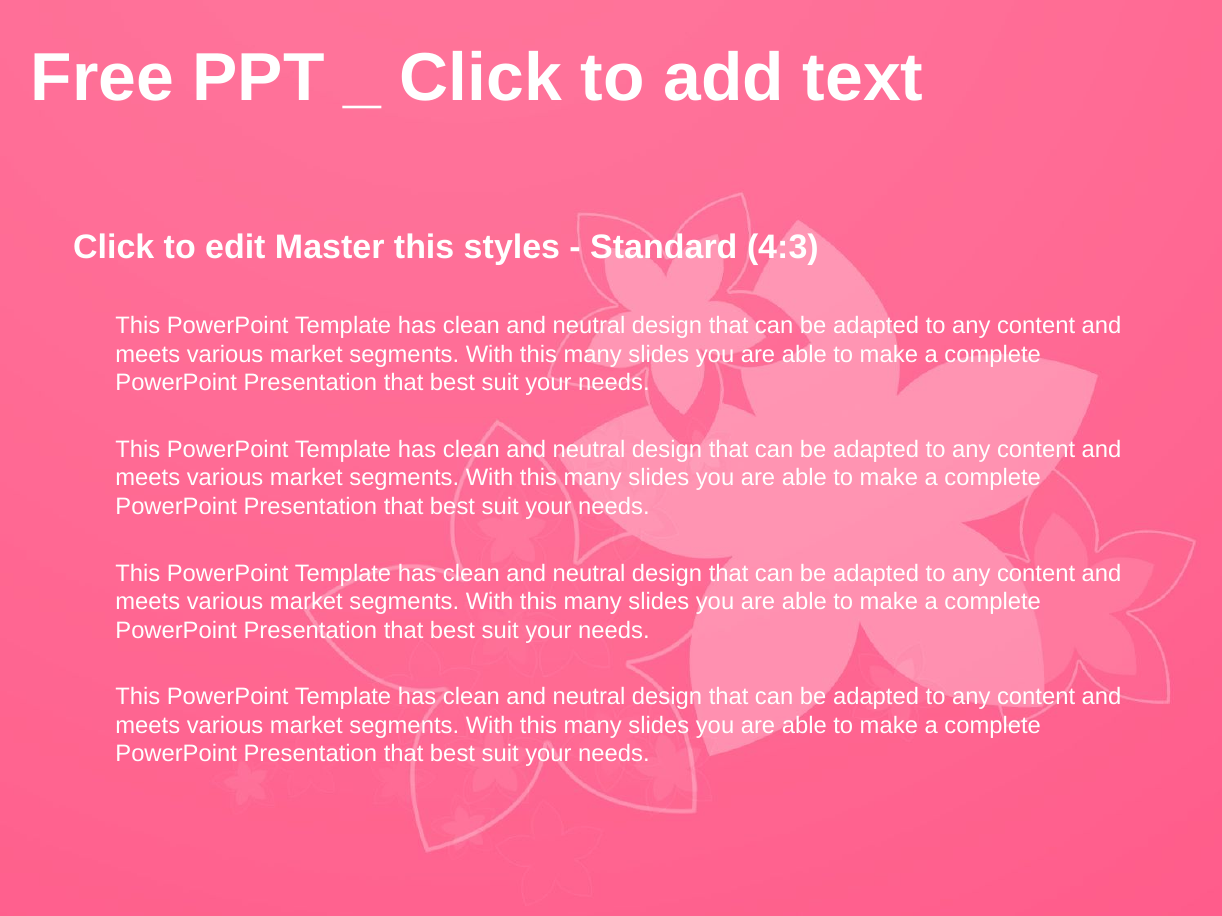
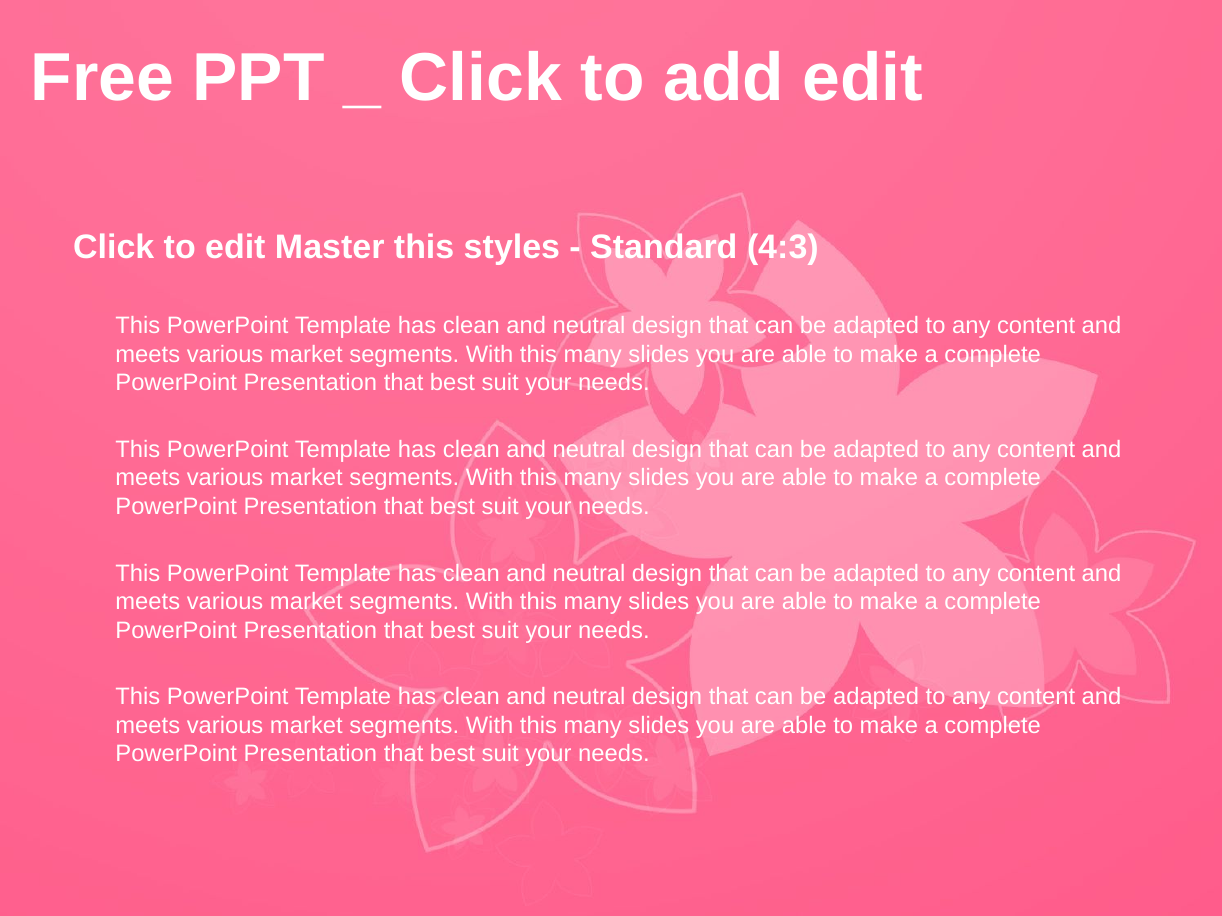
add text: text -> edit (863, 78)
